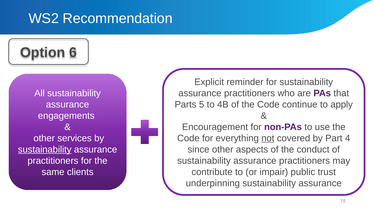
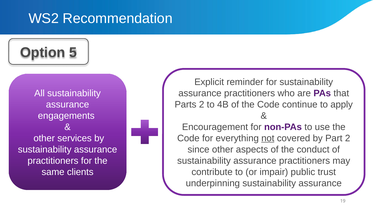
6: 6 -> 5 (73, 52)
Parts 5: 5 -> 2 (202, 104)
Part 4: 4 -> 2 (348, 138)
sustainability underline: present -> none (45, 149)
